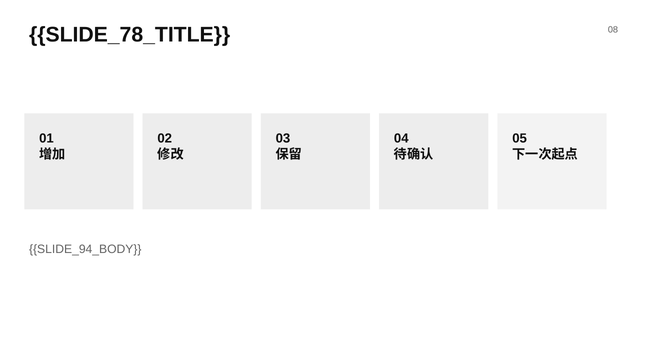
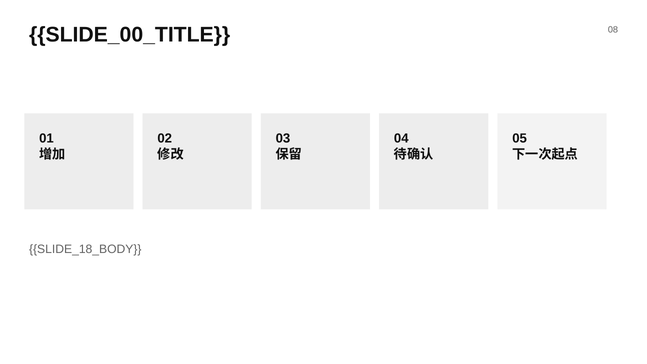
SLIDE_78_TITLE: SLIDE_78_TITLE -> SLIDE_00_TITLE (130, 35)
SLIDE_94_BODY: SLIDE_94_BODY -> SLIDE_18_BODY (85, 249)
